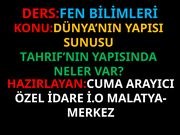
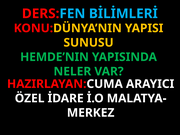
TAHRIF’NIN: TAHRIF’NIN -> HEMDE’NIN (54, 57)
